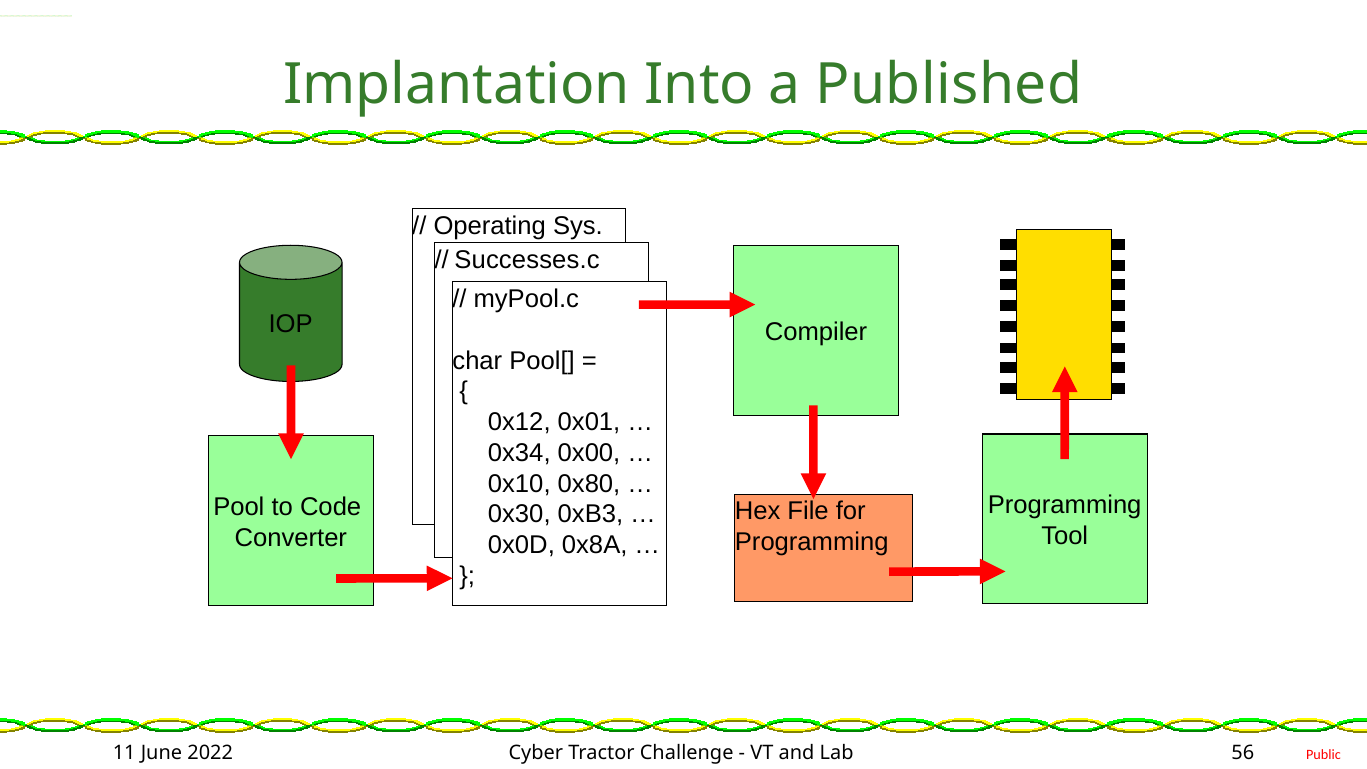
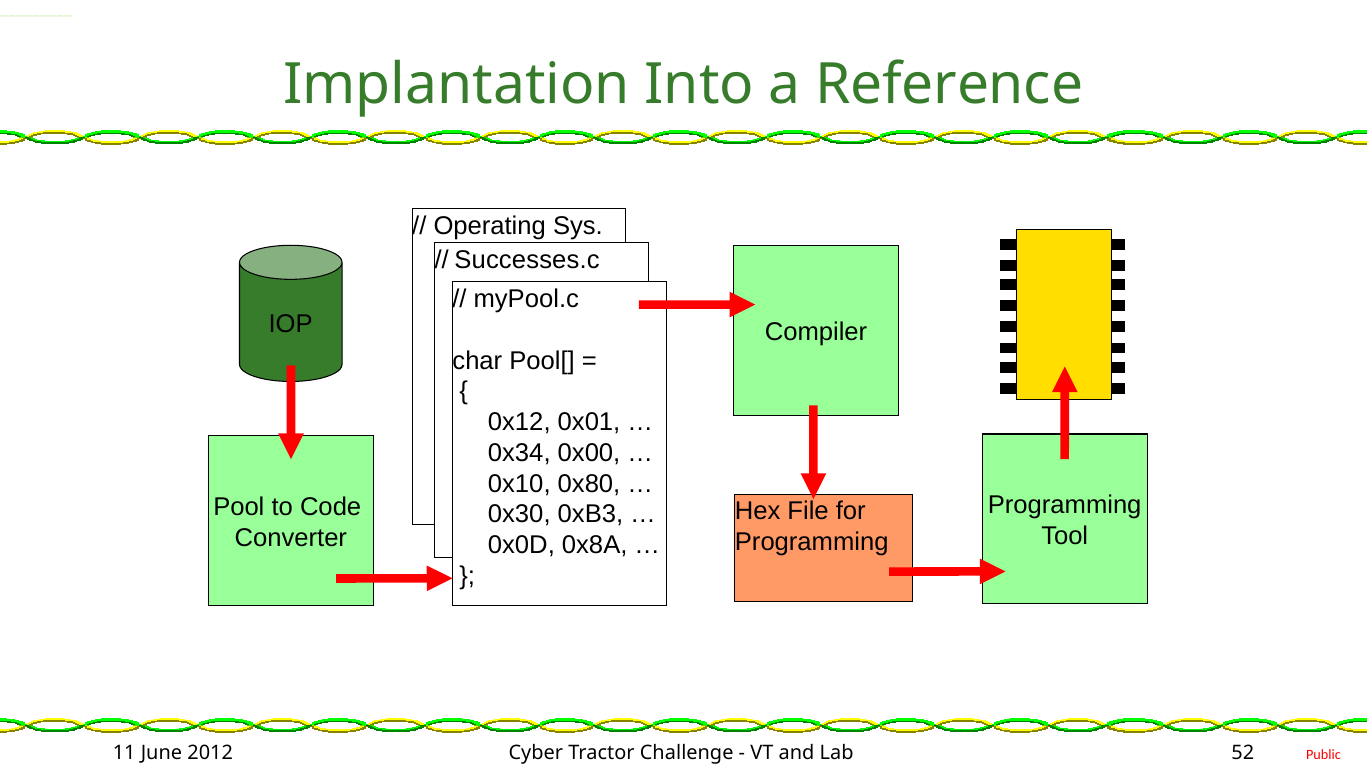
Published: Published -> Reference (949, 85)
2022: 2022 -> 2012 (210, 753)
56: 56 -> 52 (1243, 753)
